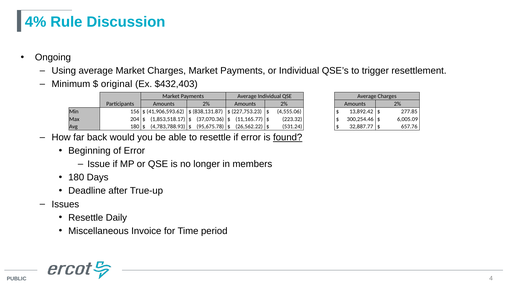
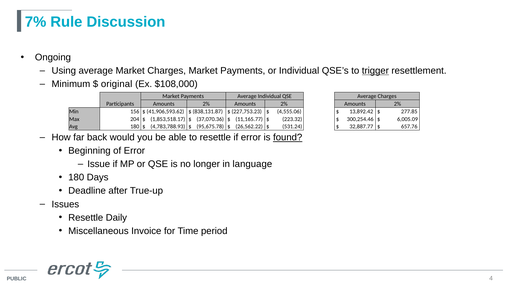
4%: 4% -> 7% (36, 22)
trigger underline: none -> present (375, 71)
$432,403: $432,403 -> $108,000 (176, 84)
members: members -> language (252, 164)
